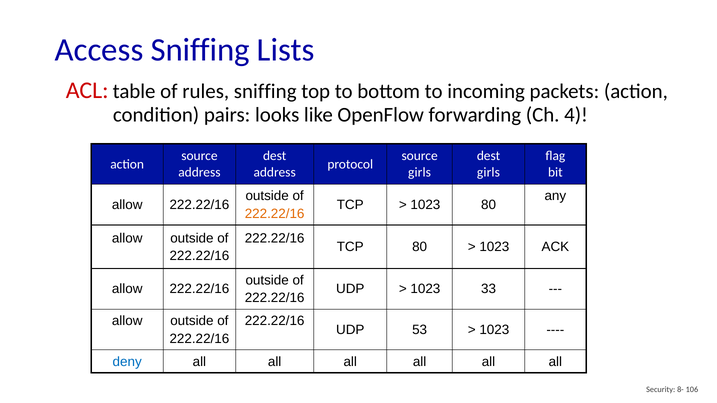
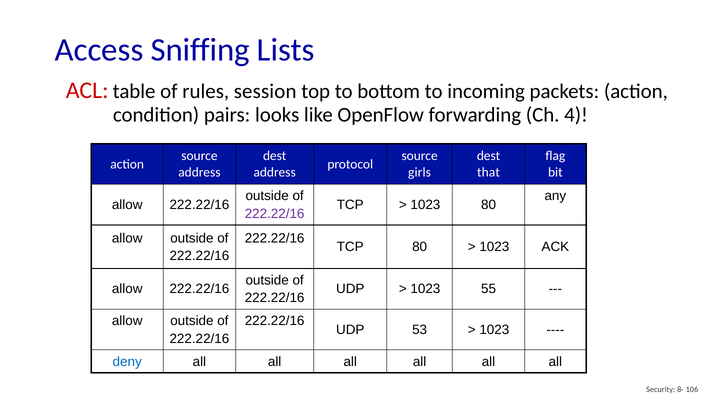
rules sniffing: sniffing -> session (265, 92)
girls: girls -> that (488, 172)
222.22/16 colour: orange -> purple (275, 214)
33: 33 -> 55 (489, 289)
